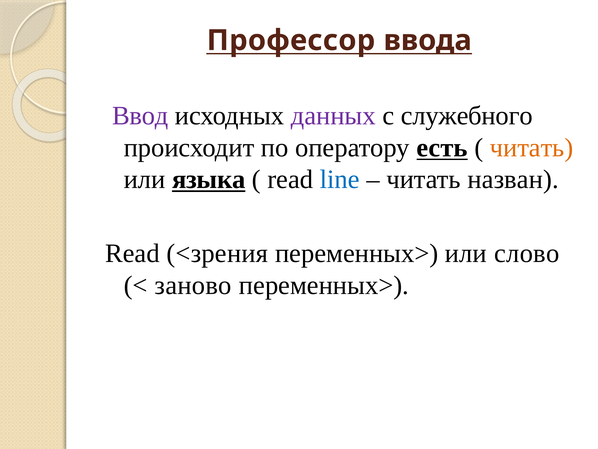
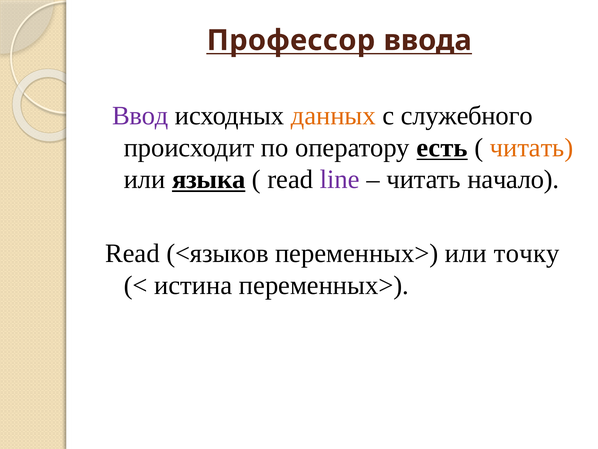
данных colour: purple -> orange (333, 115)
line colour: blue -> purple (340, 179)
назван: назван -> начало (513, 179)
<зрения: <зрения -> <языков (217, 253)
слово: слово -> точку (527, 253)
заново: заново -> истина (193, 285)
